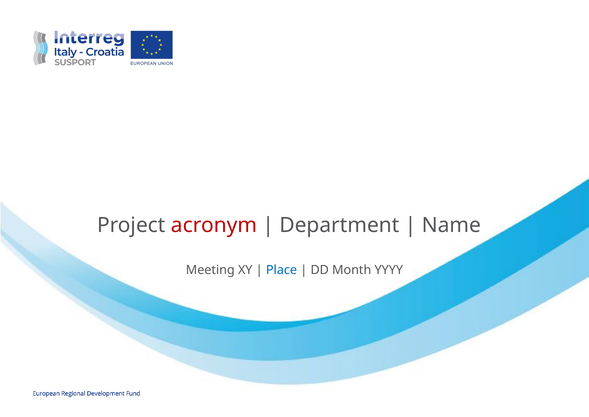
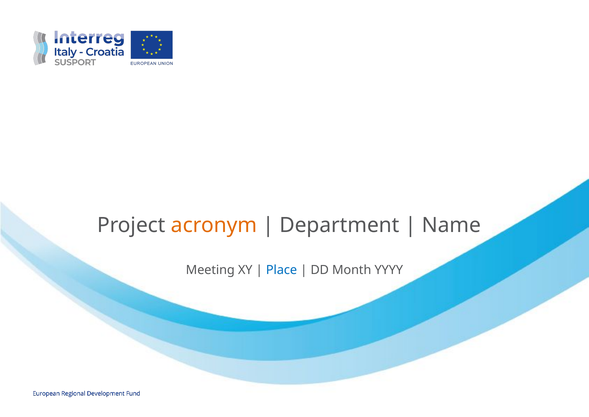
acronym colour: red -> orange (214, 225)
